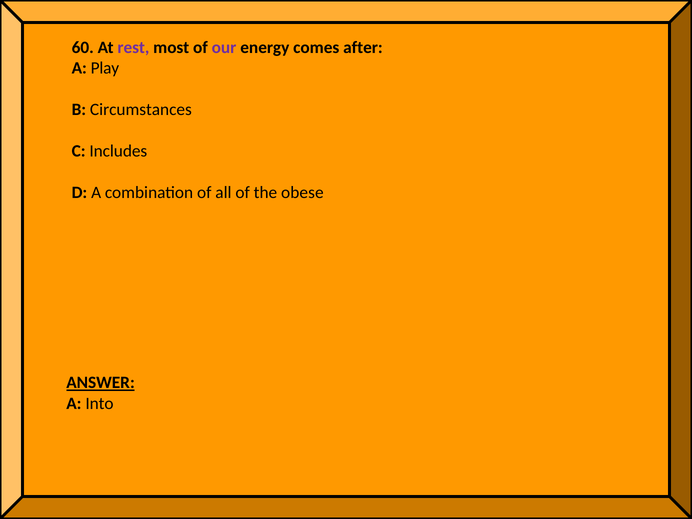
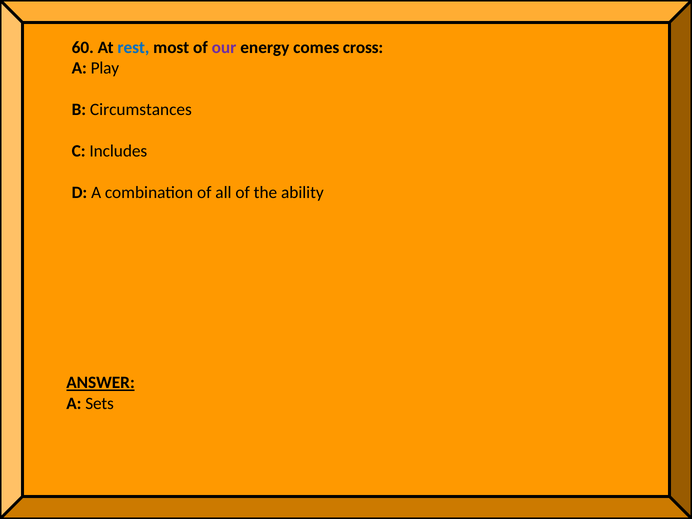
rest colour: purple -> blue (133, 47)
after: after -> cross (363, 47)
obese: obese -> ability (302, 193)
Into: Into -> Sets (100, 403)
